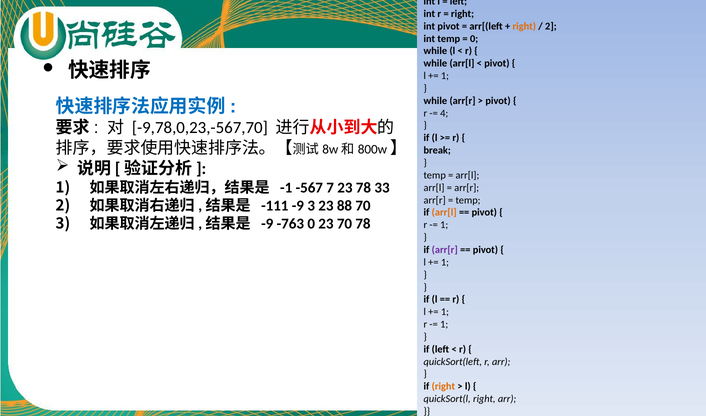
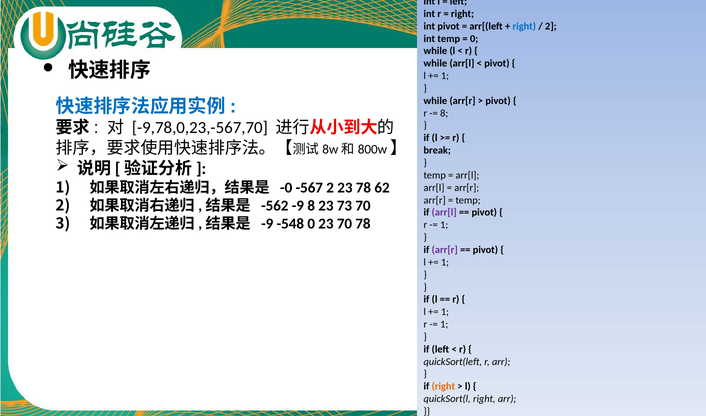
right colour: orange -> blue (524, 26)
4: 4 -> 8 (444, 113)
-1: -1 -> -0 (286, 187)
-567 7: 7 -> 2 (330, 187)
33: 33 -> 62 (382, 187)
-111: -111 -> -562 (275, 205)
-9 3: 3 -> 8 (311, 205)
88: 88 -> 73 (344, 205)
arr[l colour: orange -> purple (444, 212)
-763: -763 -> -548 (290, 223)
